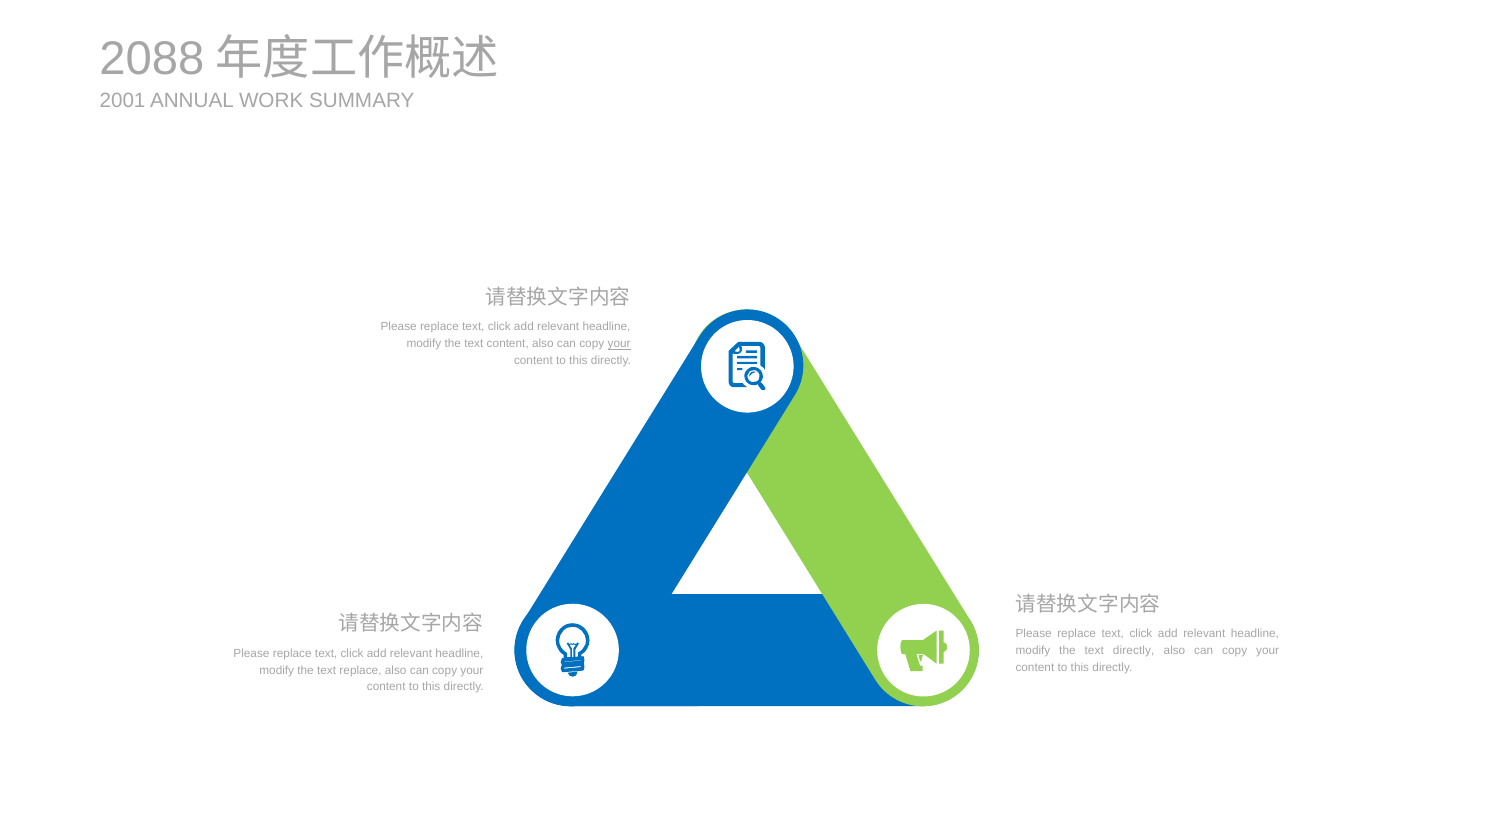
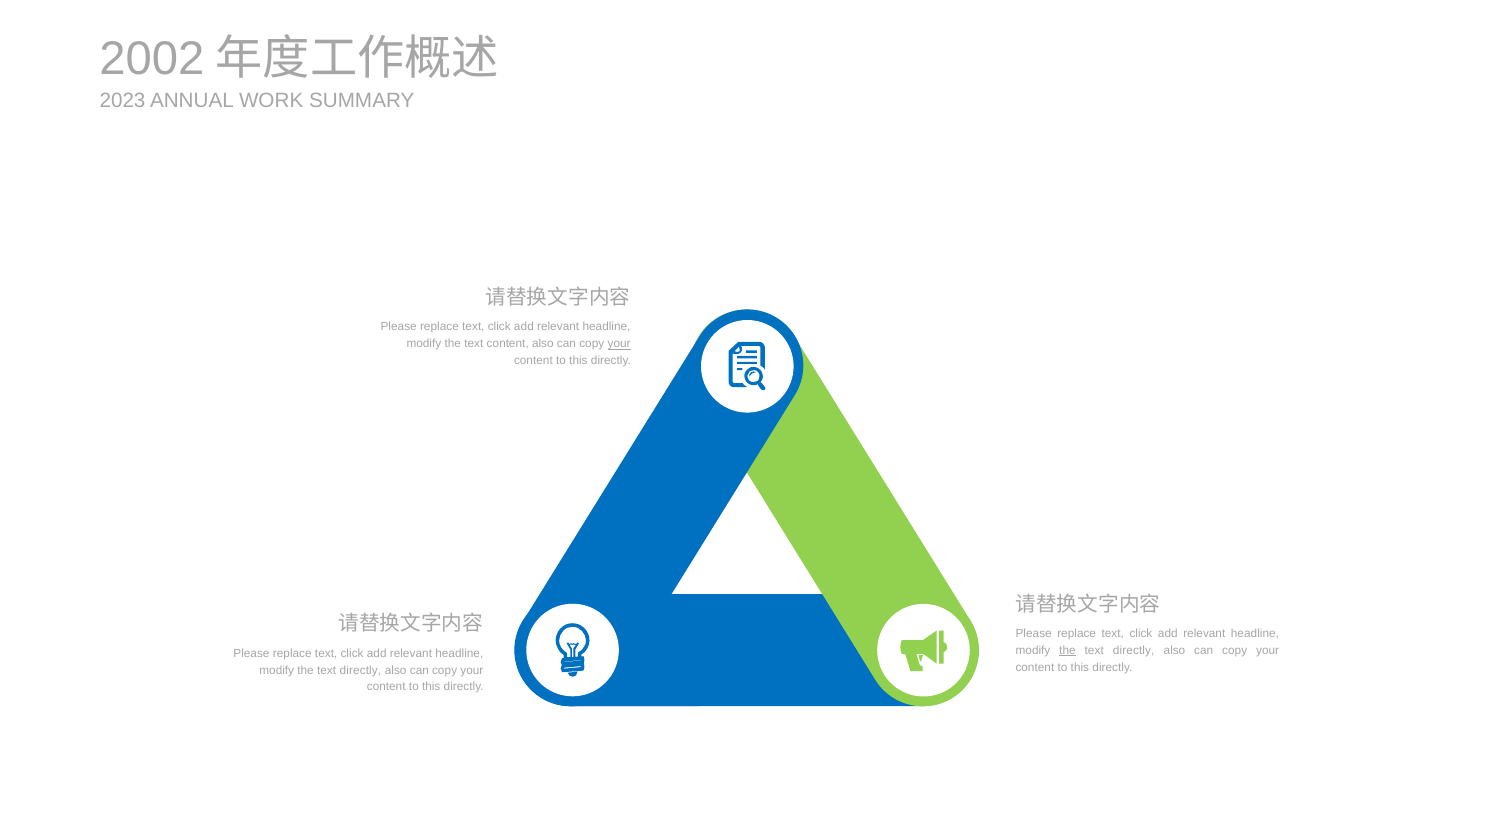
2088: 2088 -> 2002 (152, 59)
2001: 2001 -> 2023 (122, 100)
the underline: none -> present (1067, 650)
replace: replace -> directly (360, 670)
